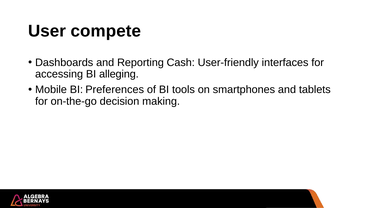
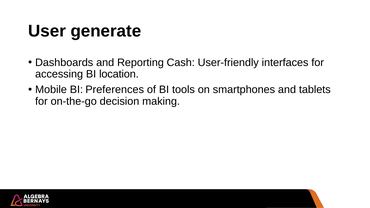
compete: compete -> generate (106, 31)
alleging: alleging -> location (119, 74)
